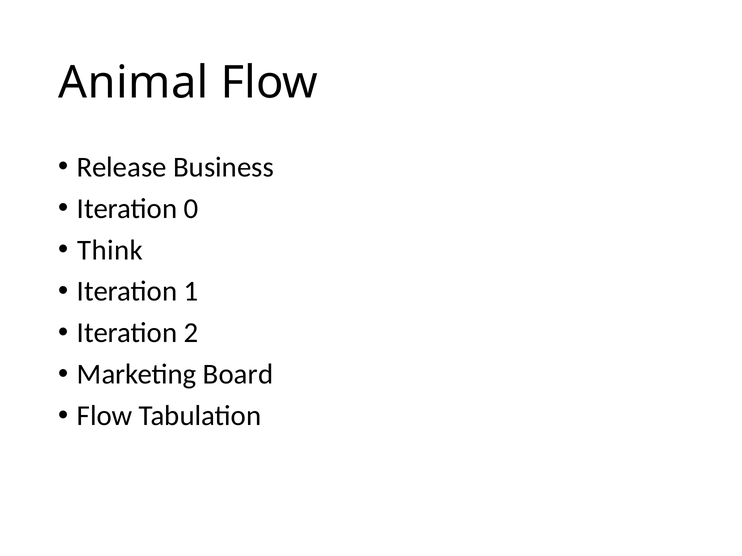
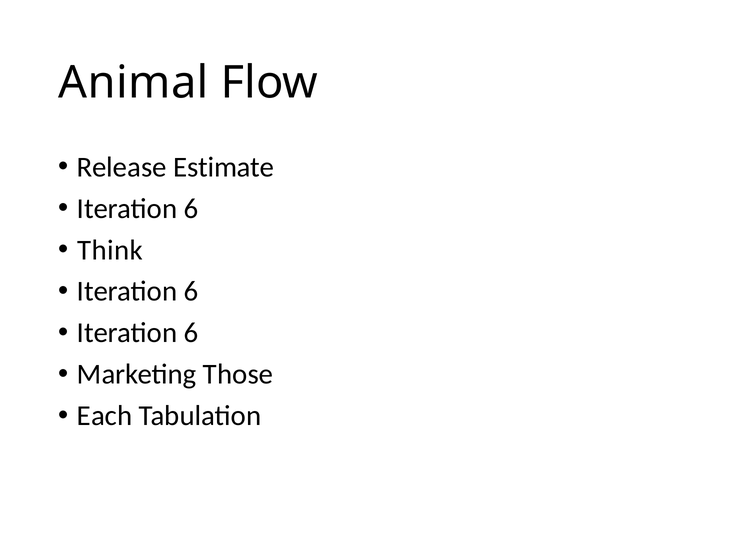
Business: Business -> Estimate (224, 167)
0: 0 -> 6 (191, 209)
1: 1 -> 6 (191, 292)
2: 2 -> 6 (191, 333)
Board: Board -> Those (238, 375)
Flow: Flow -> Each (105, 416)
